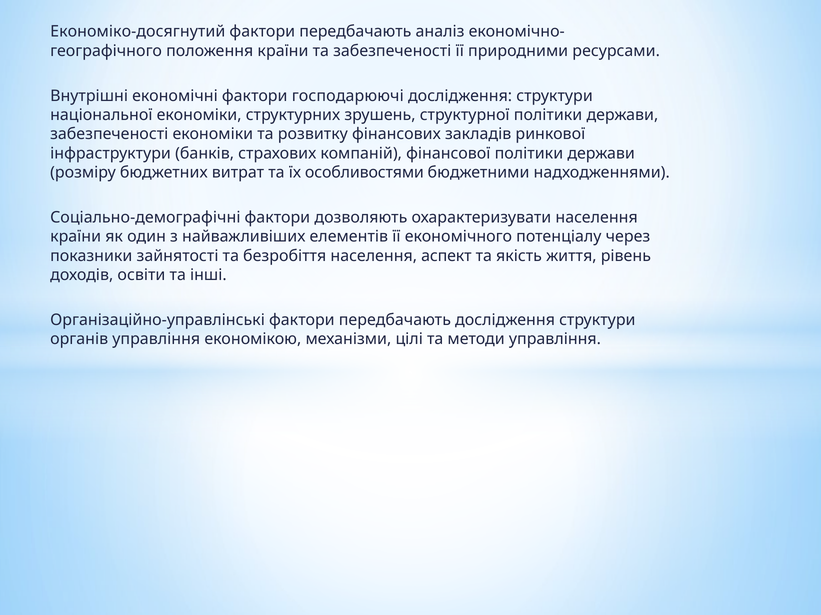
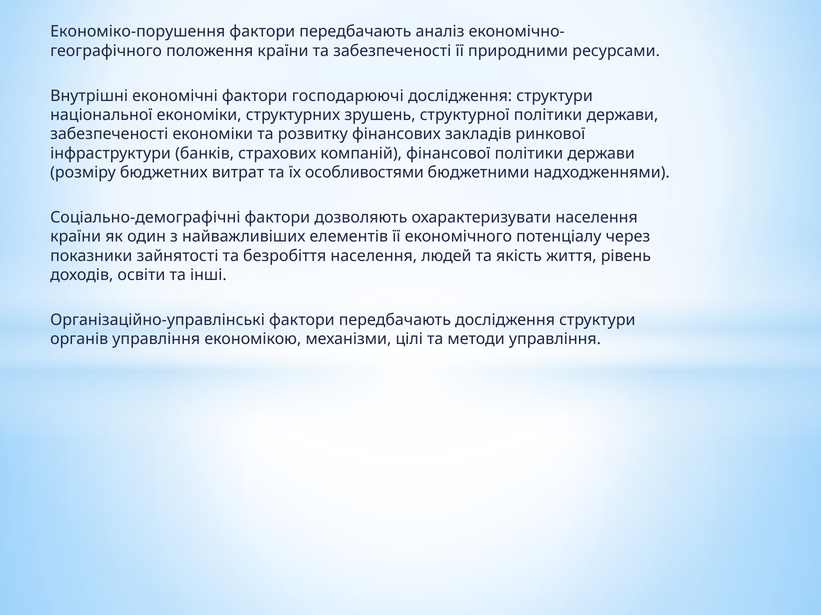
Економіко-досягнутий: Економіко-досягнутий -> Економіко-порушення (138, 32)
аспект: аспект -> людей (446, 256)
